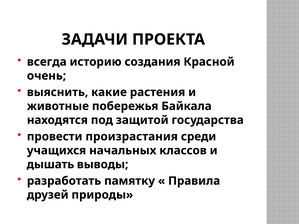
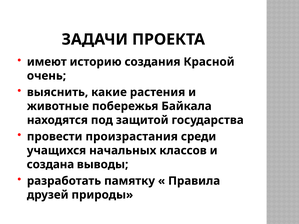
всегда: всегда -> имеют (47, 62)
дышать: дышать -> создана (50, 165)
